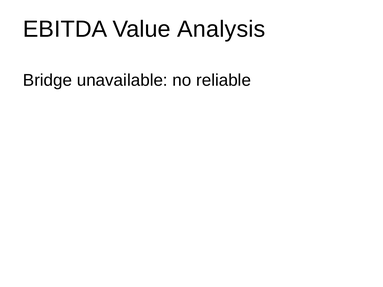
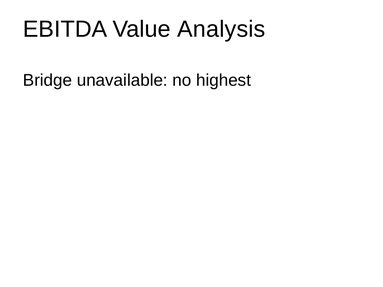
reliable: reliable -> highest (224, 80)
